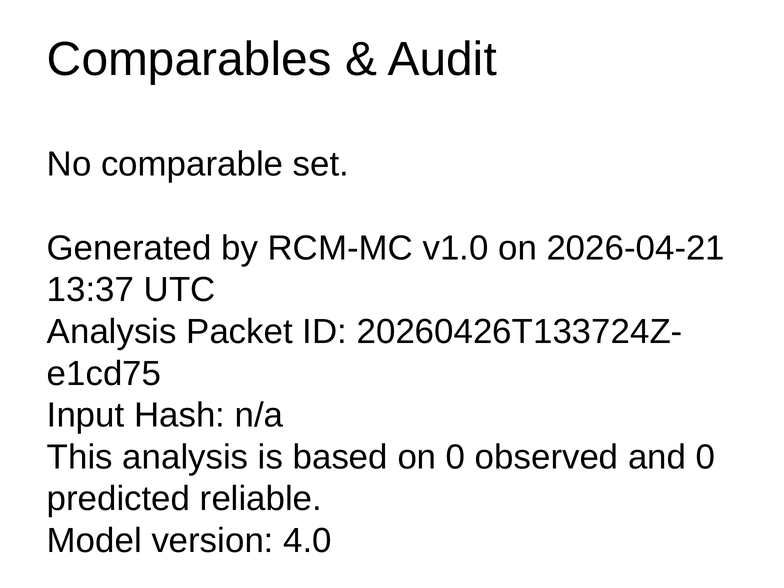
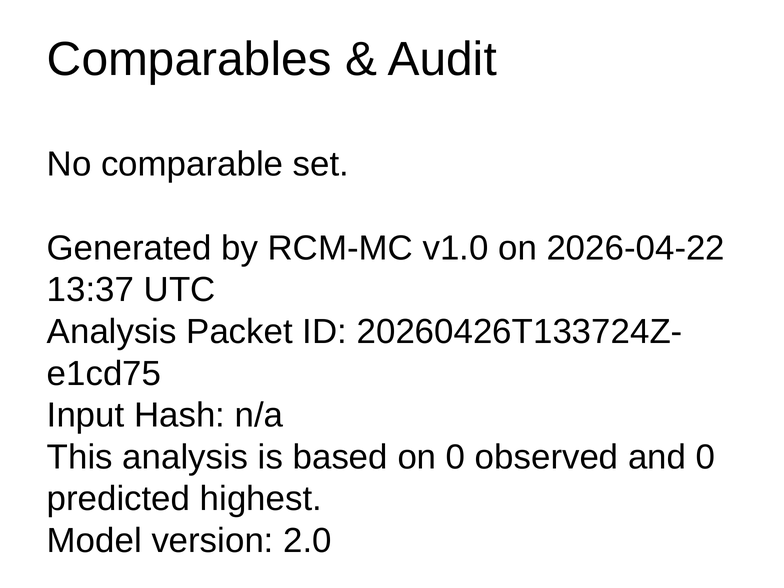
2026-04-21: 2026-04-21 -> 2026-04-22 (636, 248)
reliable: reliable -> highest (261, 499)
4.0: 4.0 -> 2.0 (308, 541)
